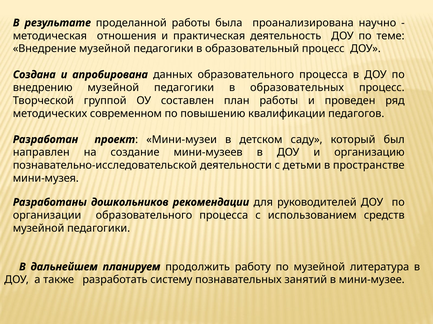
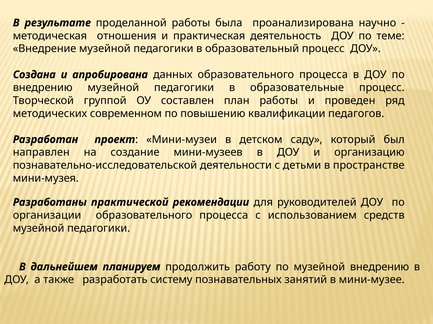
образовательных: образовательных -> образовательные (297, 88)
дошкольников: дошкольников -> практической (130, 203)
музейной литература: литература -> внедрению (380, 267)
